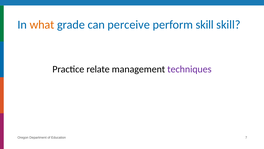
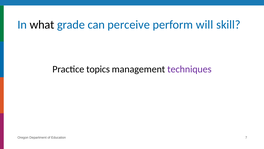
what colour: orange -> black (42, 25)
perform skill: skill -> will (205, 25)
relate: relate -> topics (98, 69)
